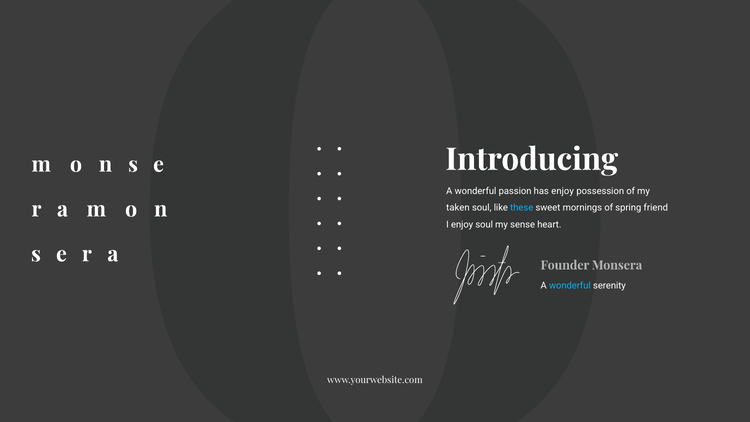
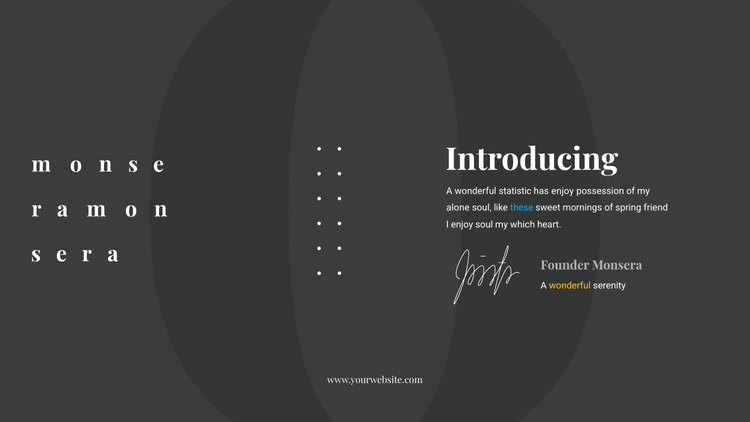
passion: passion -> statistic (515, 191)
taken: taken -> alone (458, 208)
sense: sense -> which (523, 225)
wonderful colour: light blue -> yellow (570, 285)
